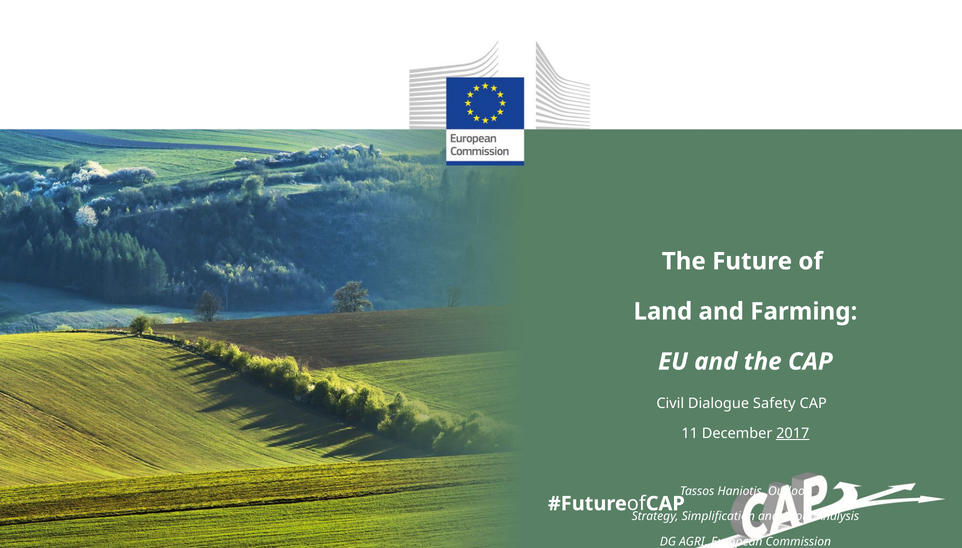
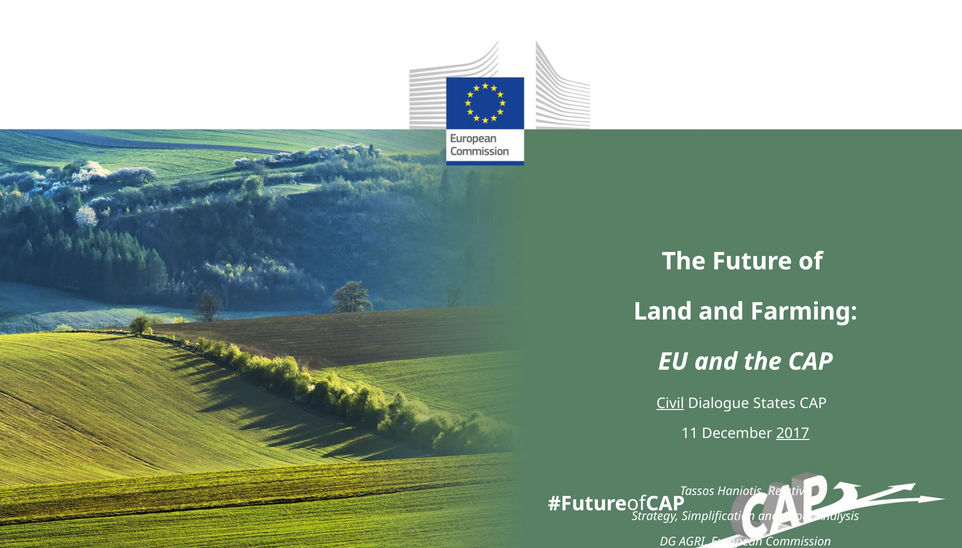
Civil underline: none -> present (670, 403)
Safety: Safety -> States (774, 403)
Outlook: Outlook -> Relative (789, 491)
